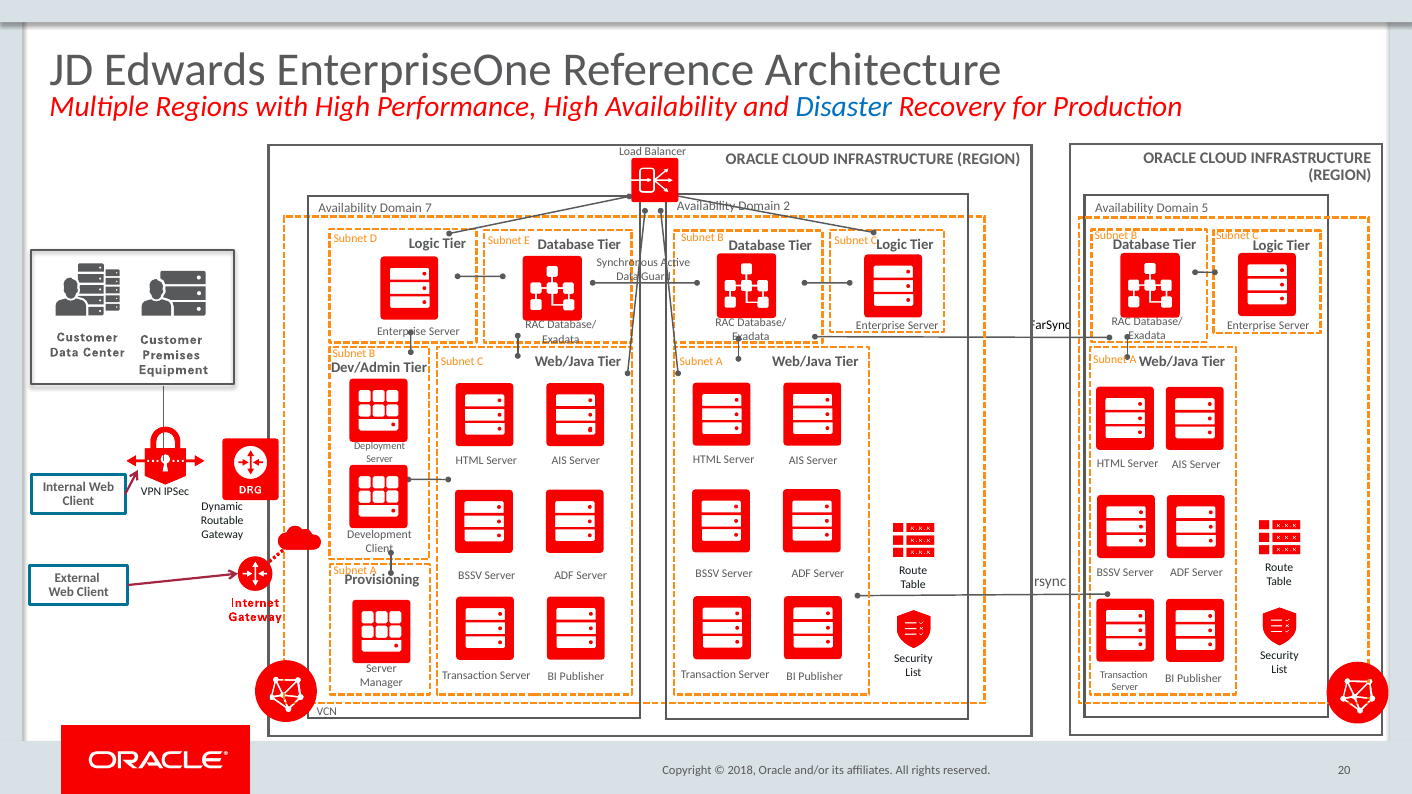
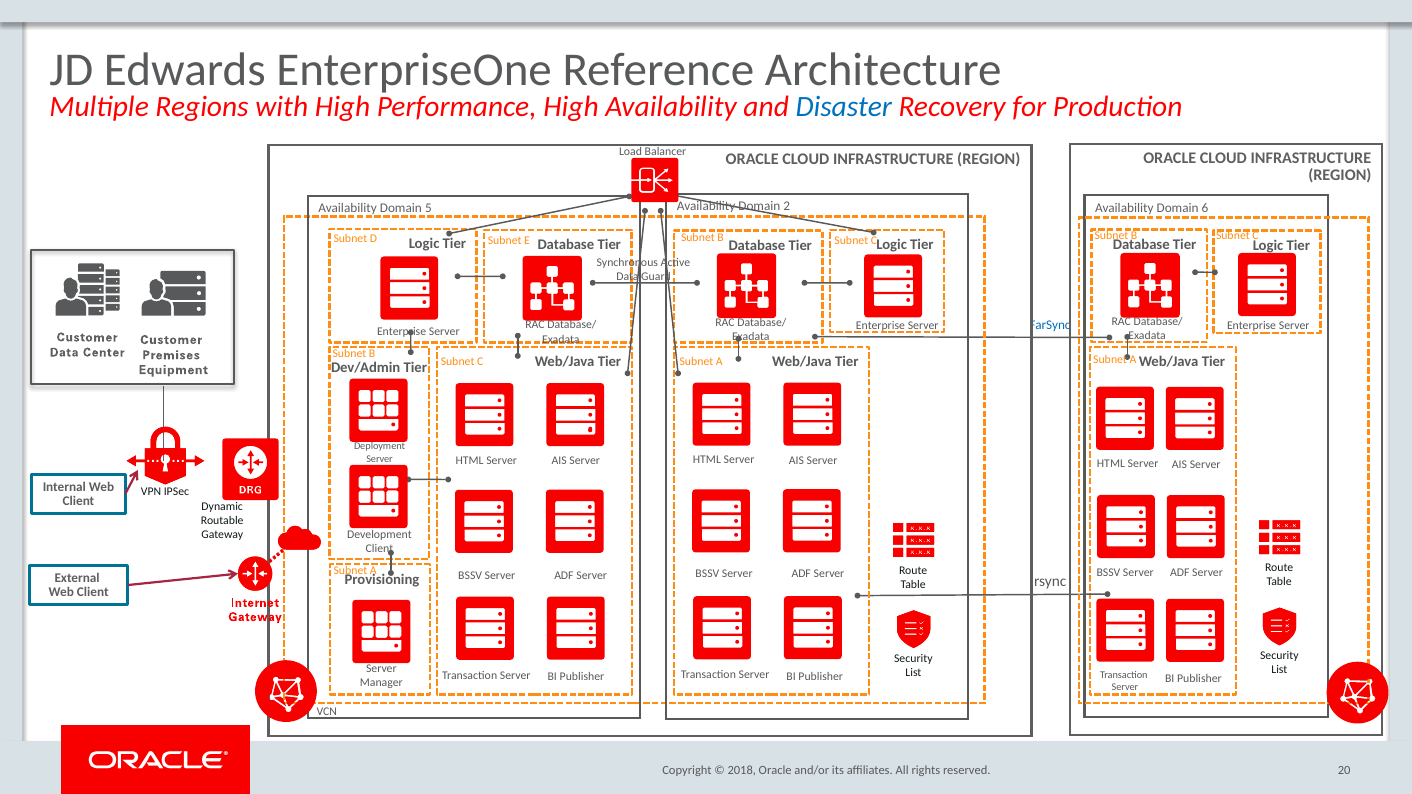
5: 5 -> 6 (1205, 208)
7: 7 -> 5 (428, 209)
FarSync colour: black -> blue (1050, 325)
